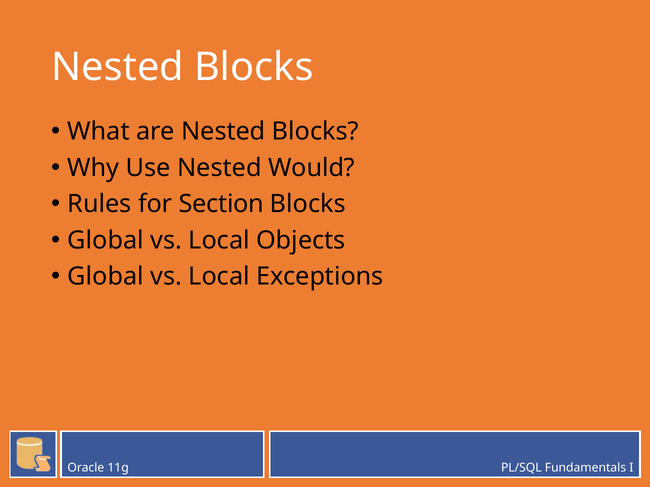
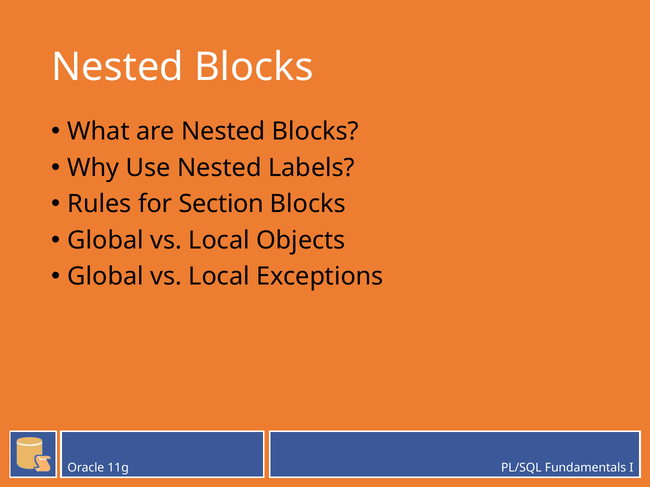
Would: Would -> Labels (311, 168)
